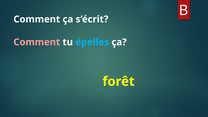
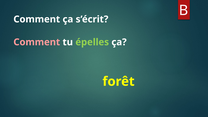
épelles colour: light blue -> light green (92, 42)
